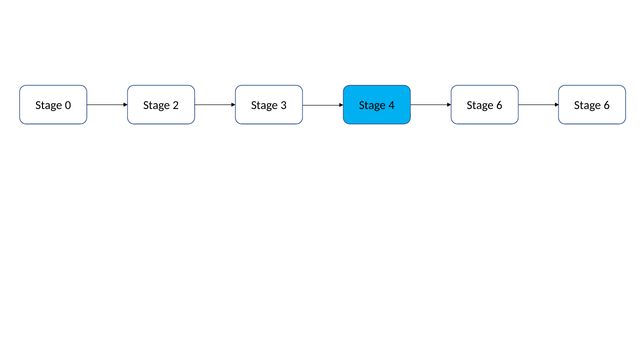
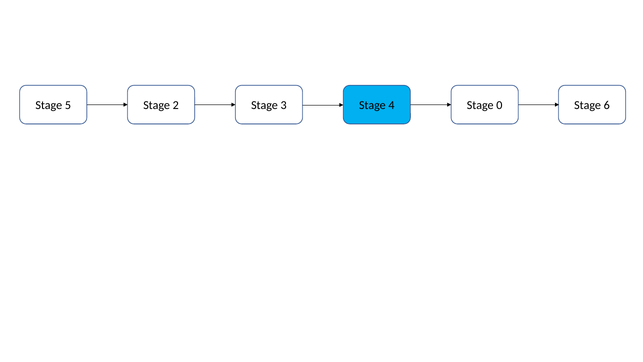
0: 0 -> 5 (68, 105)
4 Stage 6: 6 -> 0 (499, 105)
